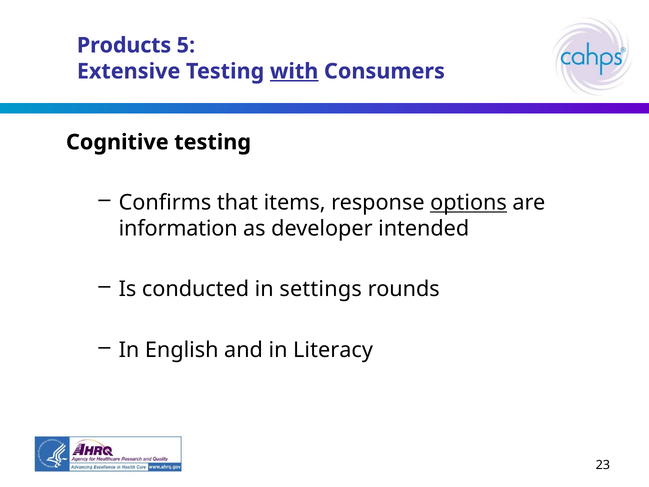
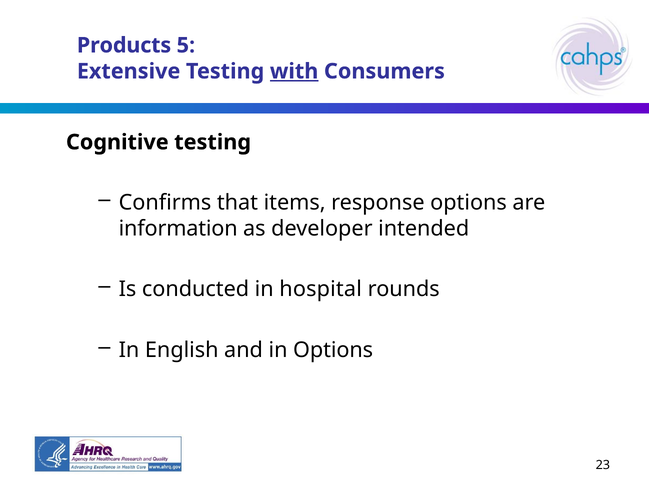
options underline: present -> none (469, 203)
settings: settings -> hospital (321, 289)
in Literacy: Literacy -> Options (333, 350)
